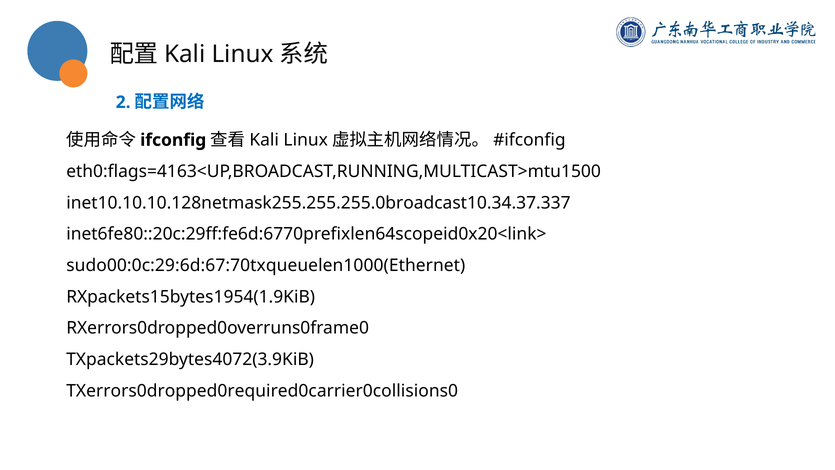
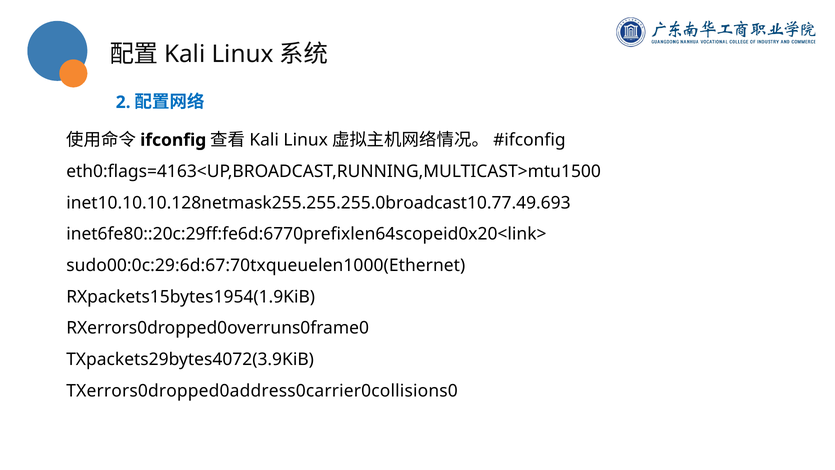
inet10.10.10.128netmask255.255.255.0broadcast10.34.37.337: inet10.10.10.128netmask255.255.255.0broadcast10.34.37.337 -> inet10.10.10.128netmask255.255.255.0broadcast10.77.49.693 (318, 203)
TXerrors0dropped0required0carrier0collisions0: TXerrors0dropped0required0carrier0collisions0 -> TXerrors0dropped0address0carrier0collisions0 (262, 390)
